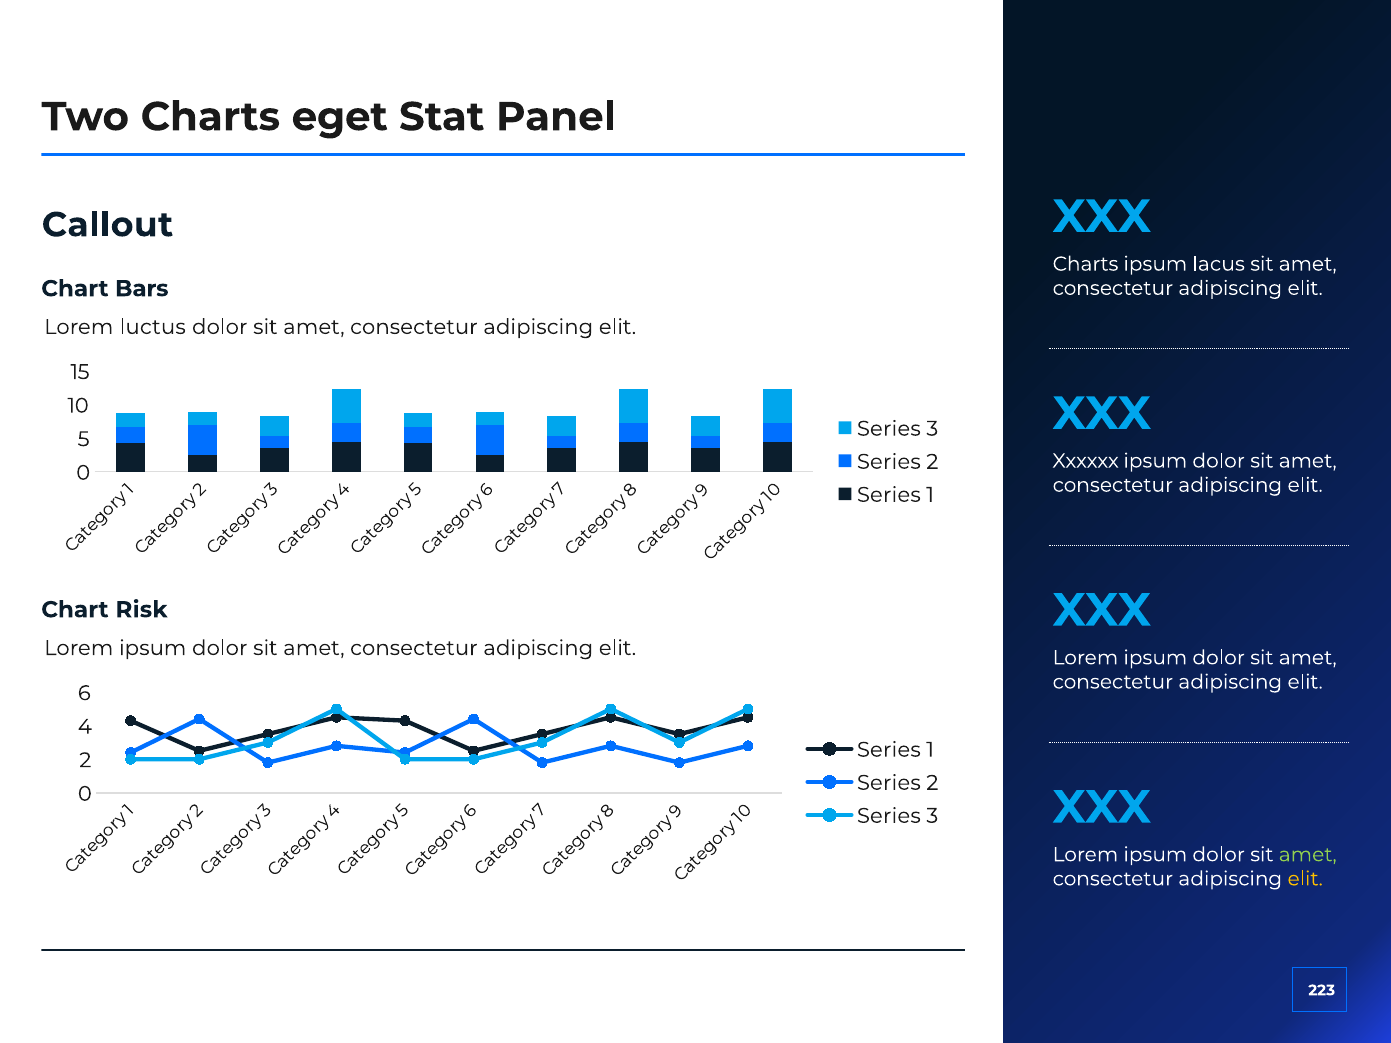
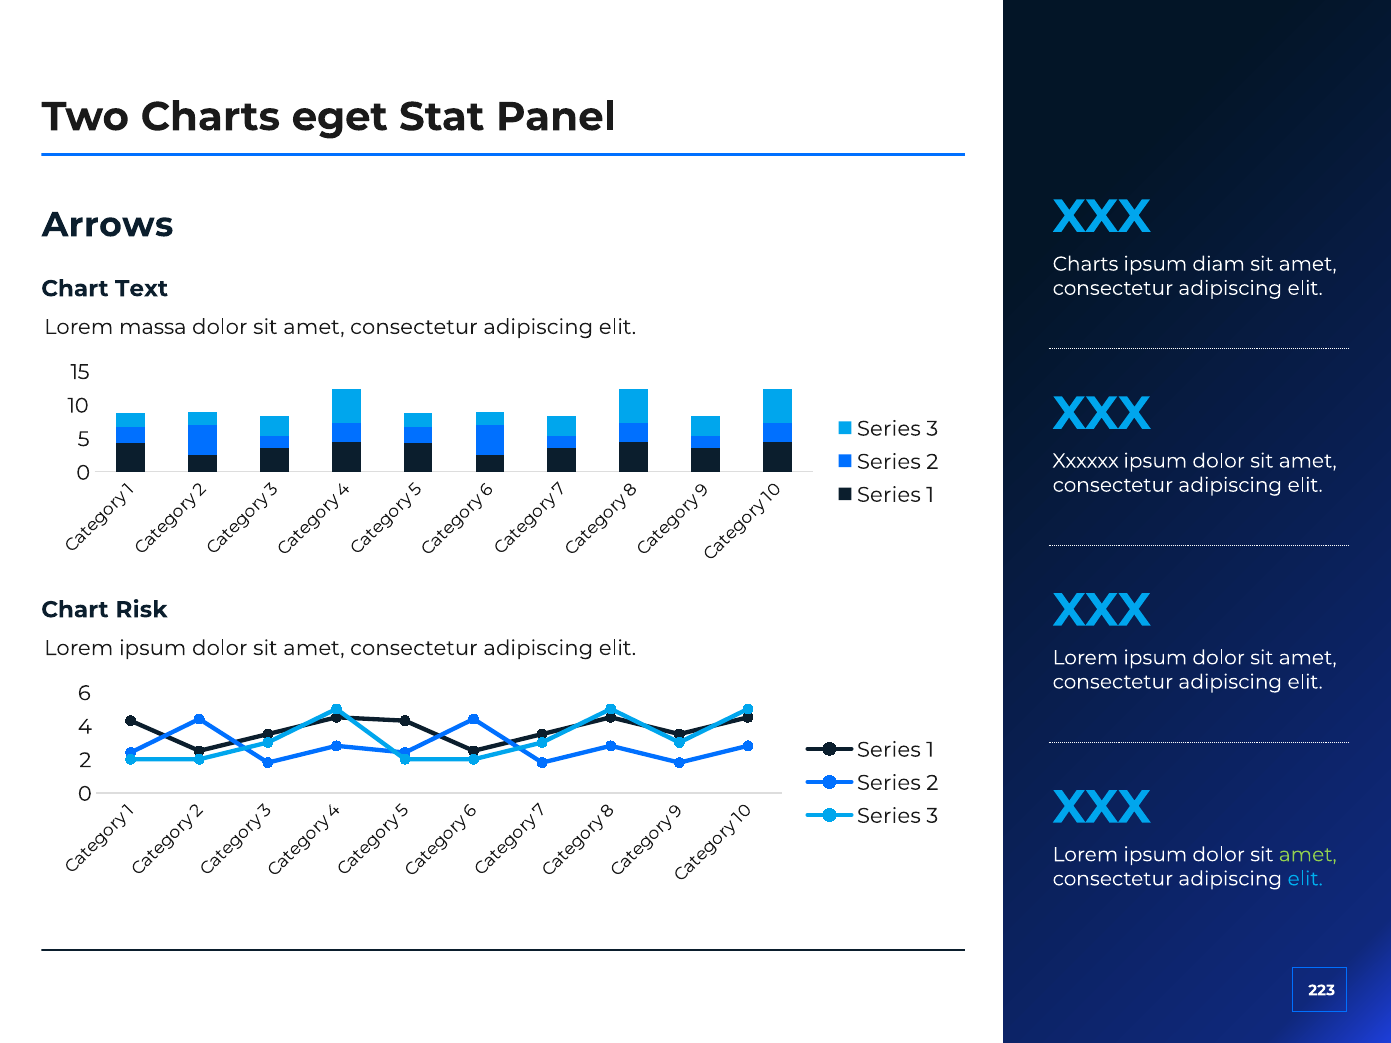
Callout: Callout -> Arrows (108, 225)
lacus: lacus -> diam (1219, 264)
Bars: Bars -> Text (142, 289)
luctus: luctus -> massa (153, 327)
elit colour: yellow -> light blue (1305, 879)
